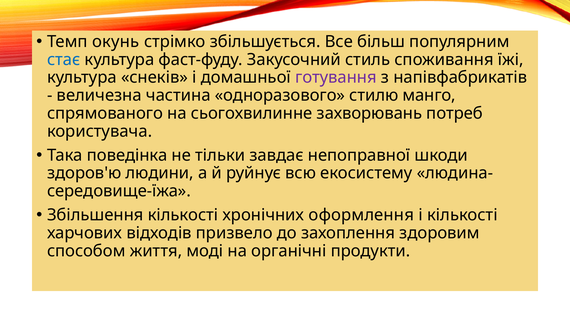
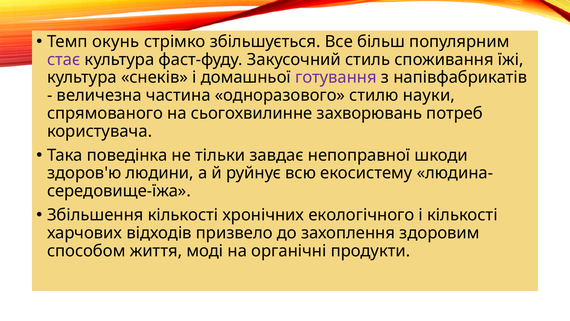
стає colour: blue -> purple (64, 59)
манго: манго -> науки (429, 95)
оформлення: оформлення -> екологічного (361, 215)
